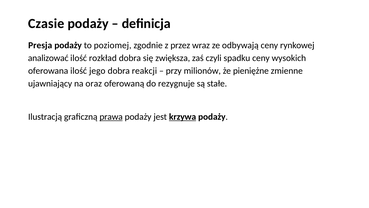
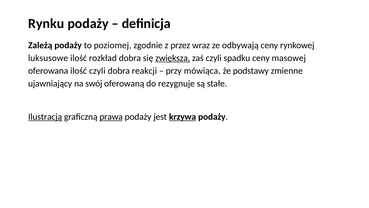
Czasie: Czasie -> Rynku (46, 23)
Presja: Presja -> Zależą (40, 45)
analizować: analizować -> luksusowe (48, 58)
zwiększa underline: none -> present (173, 58)
wysokich: wysokich -> masowej (289, 58)
ilość jego: jego -> czyli (97, 71)
milionów: milionów -> mówiąca (202, 71)
pieniężne: pieniężne -> podstawy (251, 71)
oraz: oraz -> swój (94, 83)
Ilustracją underline: none -> present (45, 117)
